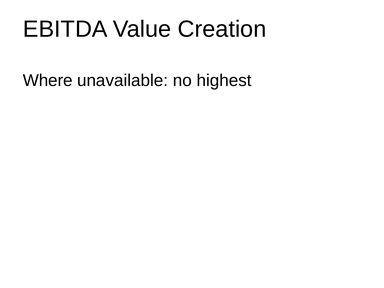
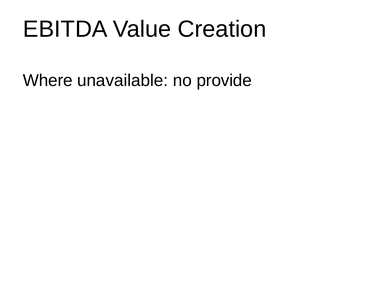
highest: highest -> provide (224, 81)
